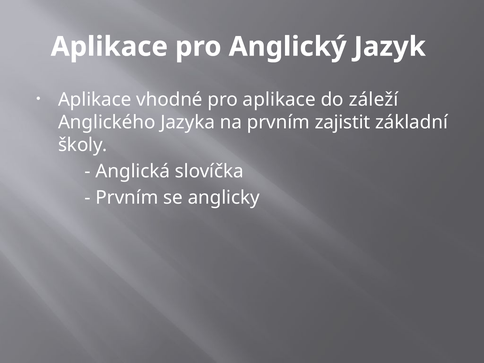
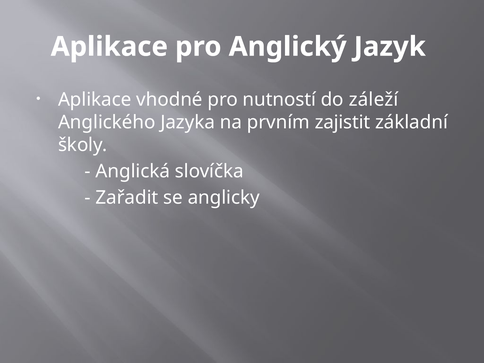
pro aplikace: aplikace -> nutností (279, 100)
Prvním: Prvním -> Zařadit (127, 198)
